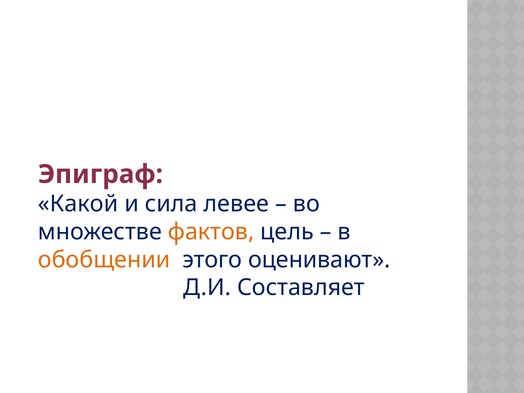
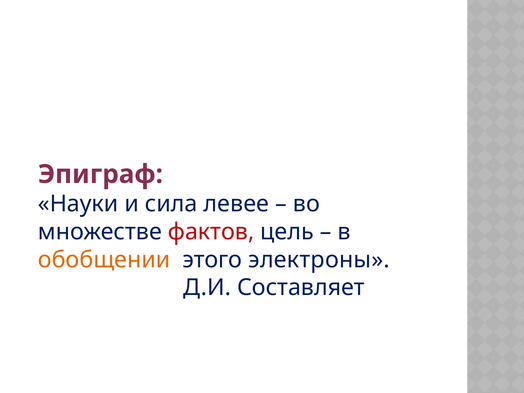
Какой: Какой -> Науки (78, 204)
фактов colour: orange -> red (211, 232)
оценивают: оценивают -> электроны (319, 260)
